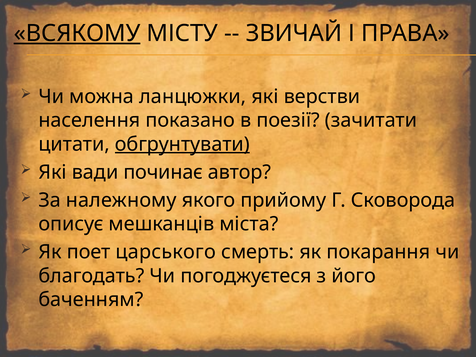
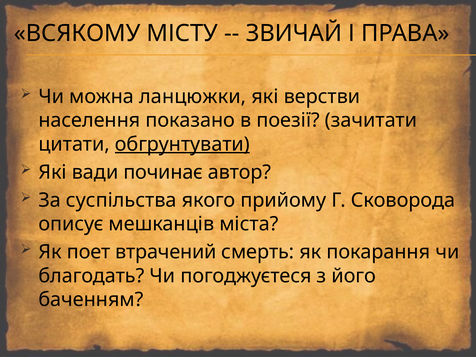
ВСЯКОМУ underline: present -> none (77, 33)
належному: належному -> суспільства (121, 200)
царського: царського -> втрачений (166, 252)
